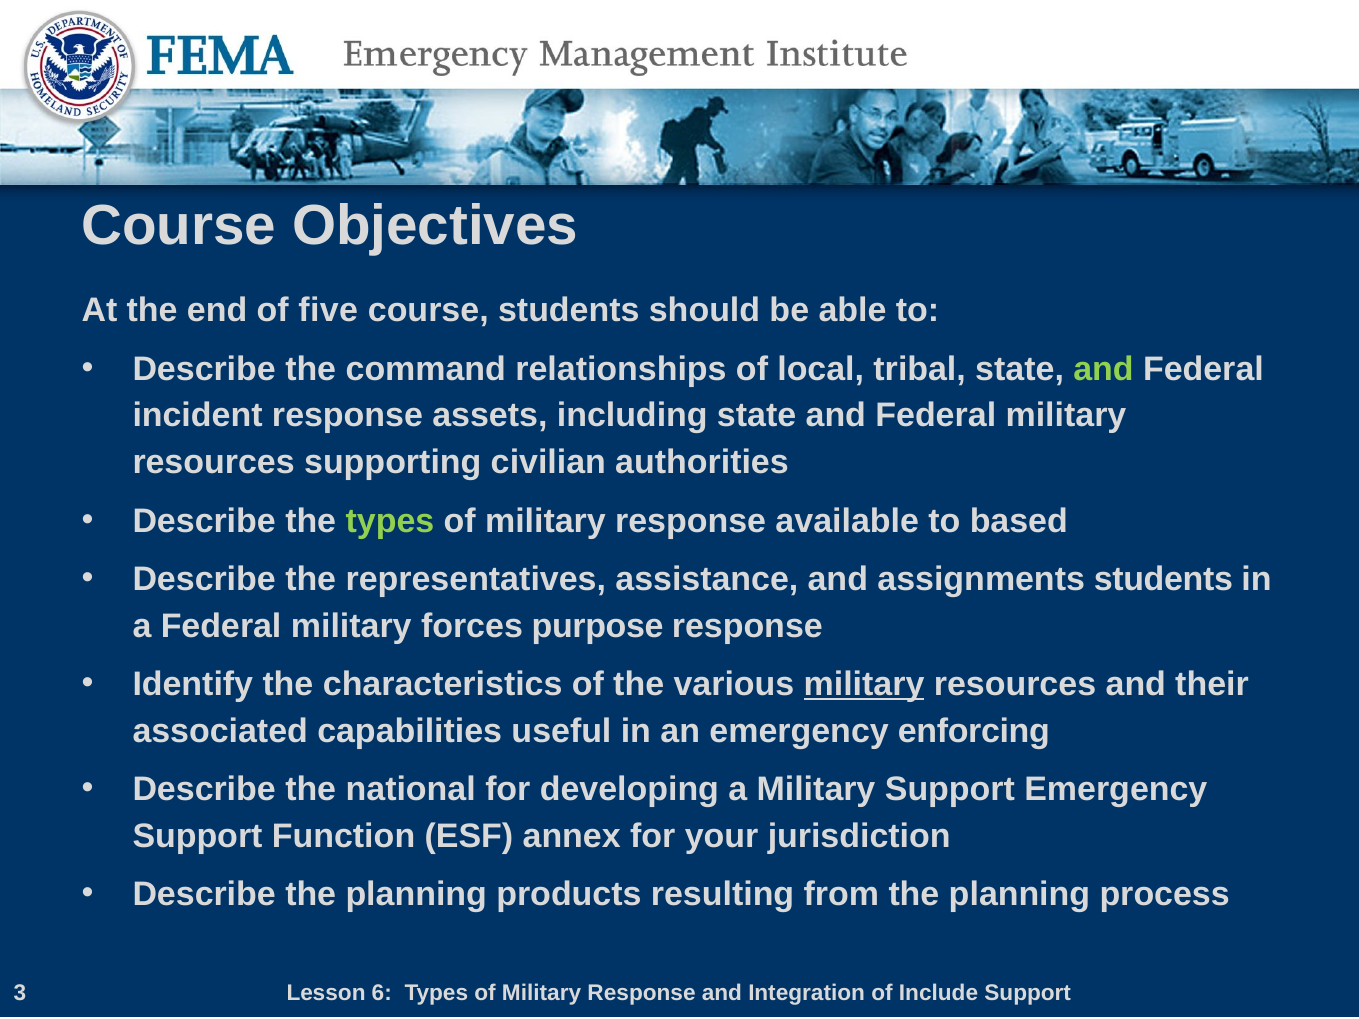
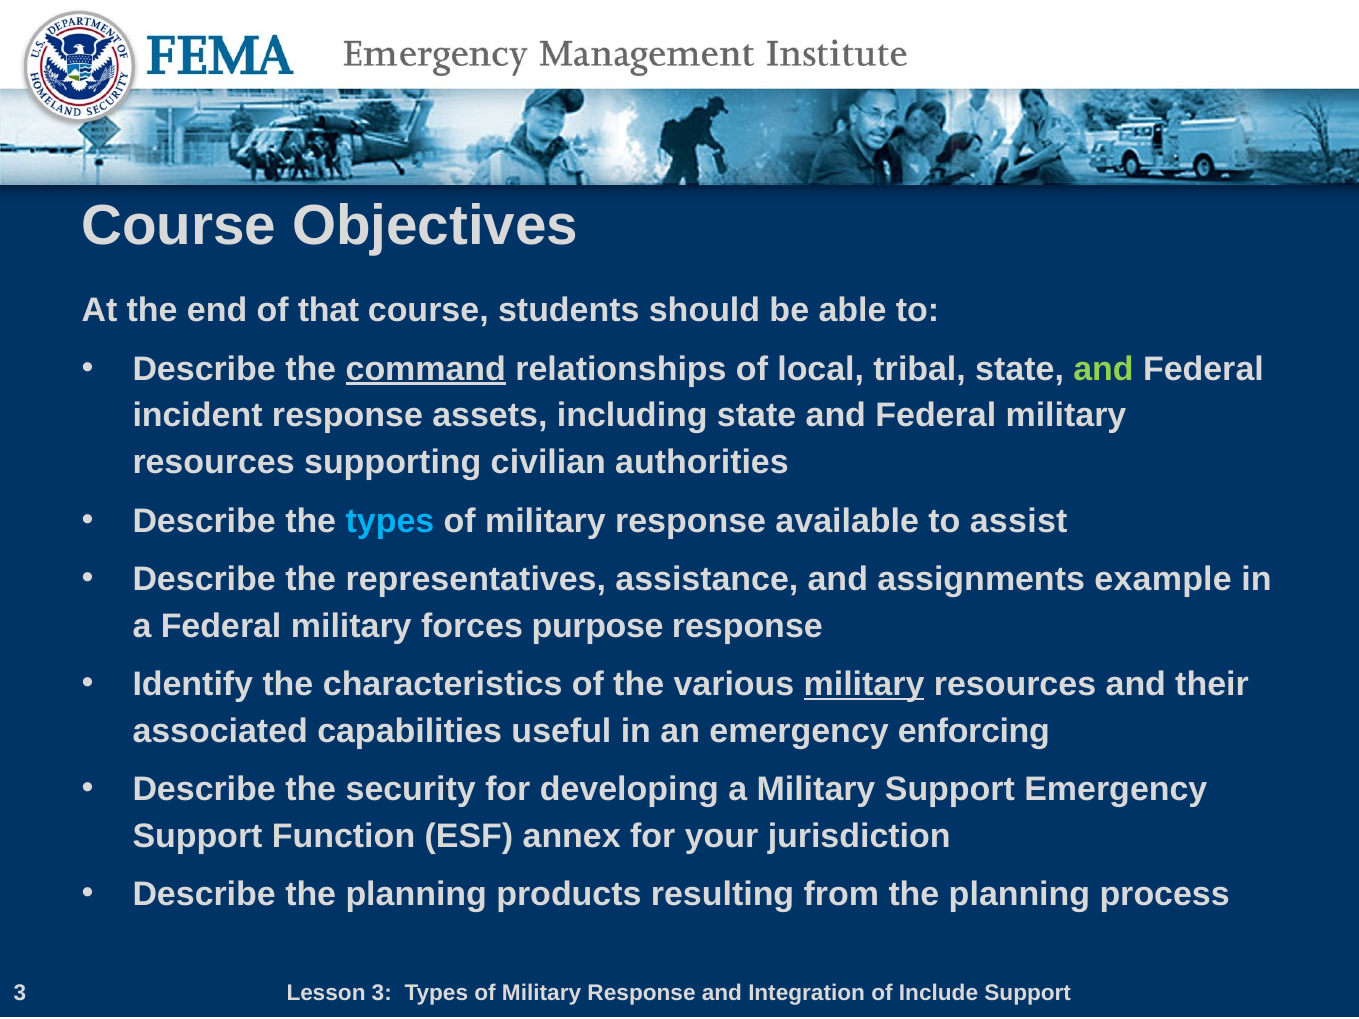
five: five -> that (329, 311)
command underline: none -> present (426, 369)
types colour: light green -> light blue (390, 521)
based: based -> assist (1019, 521)
assignments students: students -> example (1163, 579)
national: national -> security (411, 789)
Lesson 6: 6 -> 3 (382, 994)
